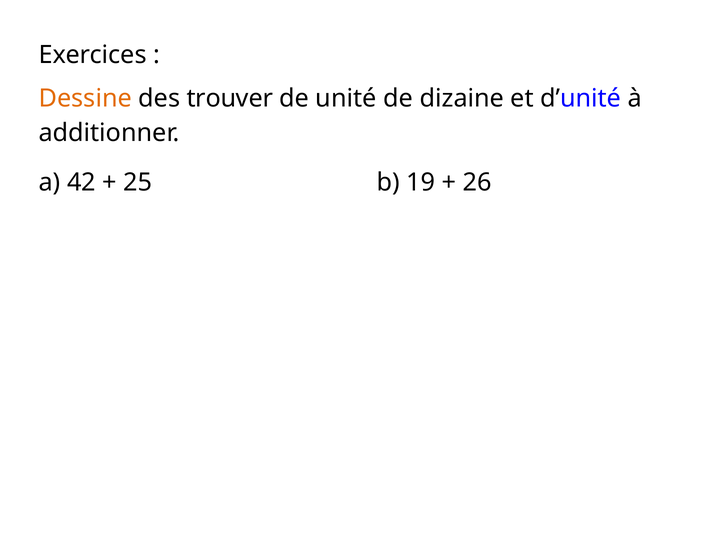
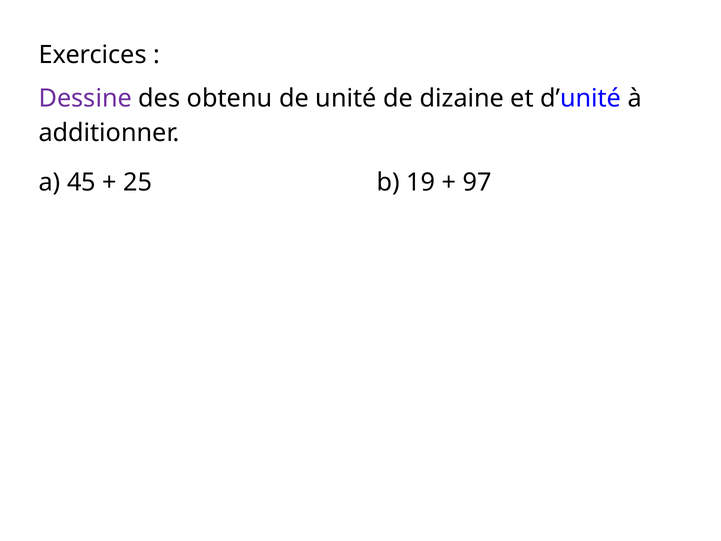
Dessine colour: orange -> purple (85, 99)
trouver: trouver -> obtenu (230, 99)
42: 42 -> 45 (81, 183)
26: 26 -> 97 (477, 183)
